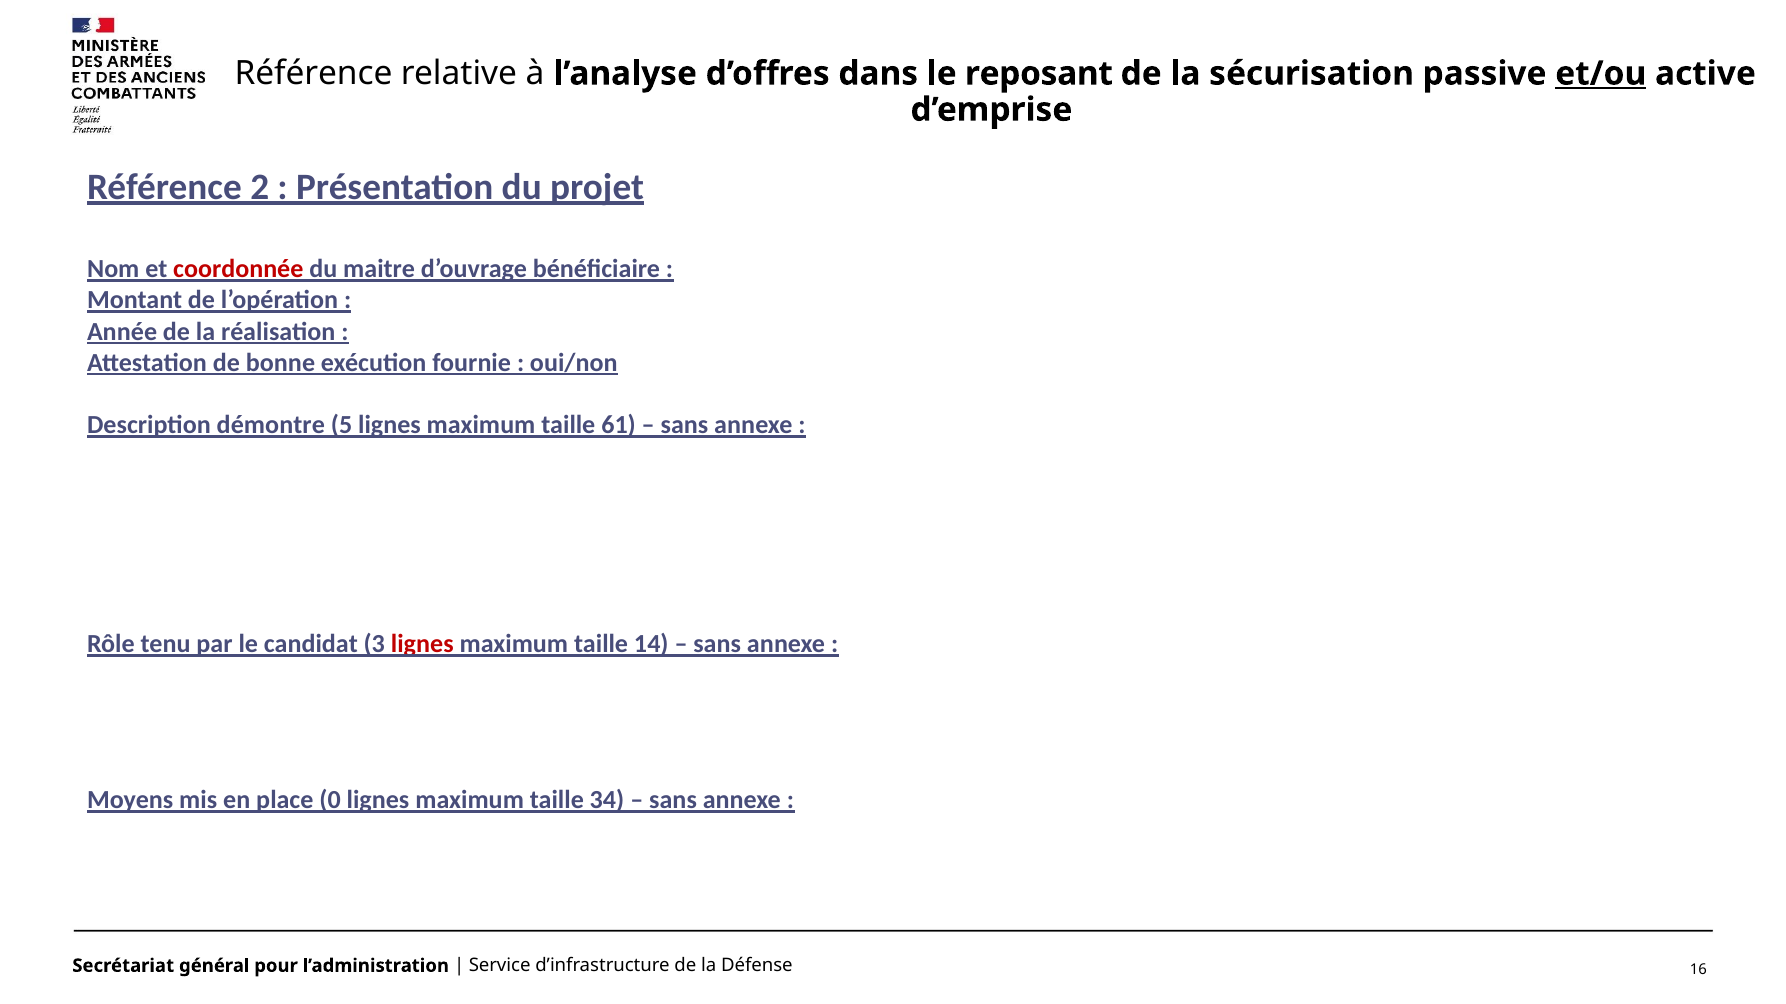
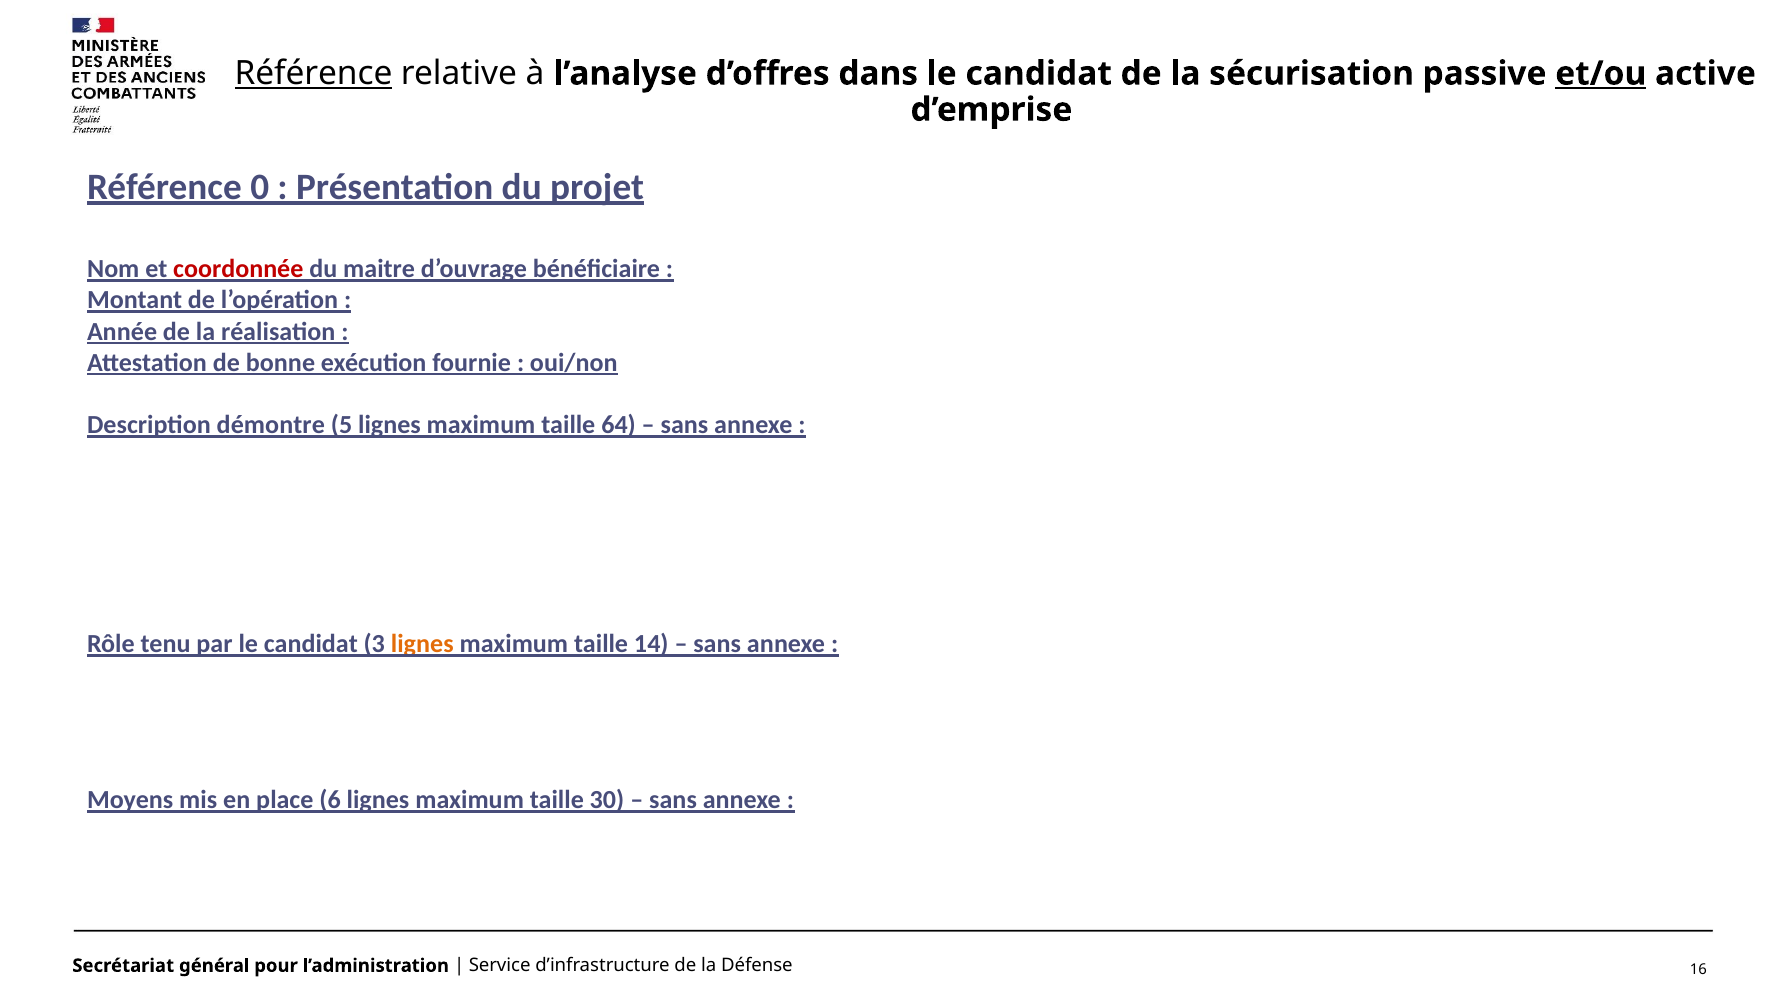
Référence underline: none -> present (314, 74)
dans le reposant: reposant -> candidat (1039, 74)
2: 2 -> 0 (260, 187)
61: 61 -> 64 (619, 426)
lignes colour: red -> orange (422, 644)
0: 0 -> 6 (330, 801)
34: 34 -> 30 (607, 801)
